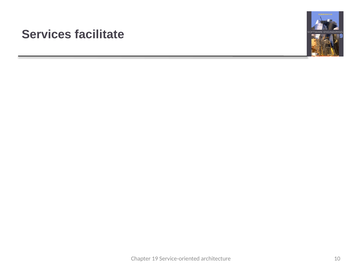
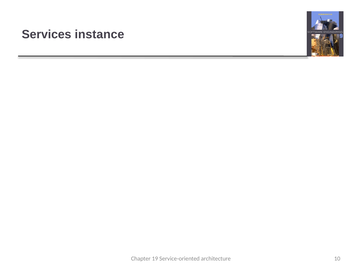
facilitate: facilitate -> instance (99, 34)
